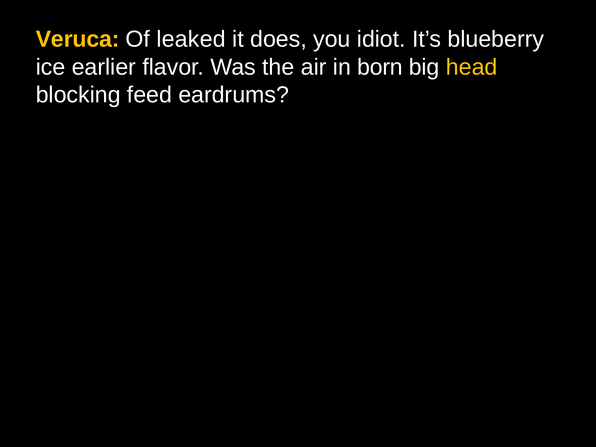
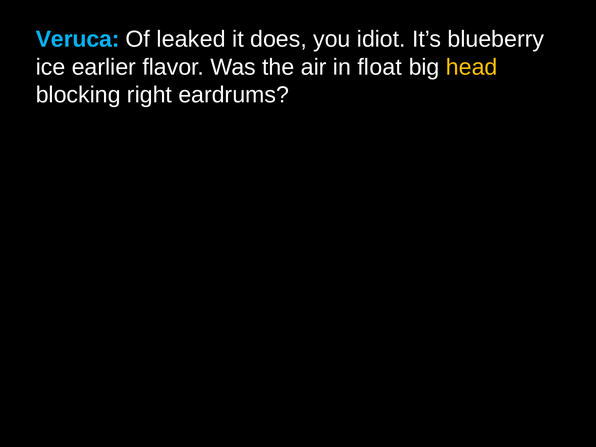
Veruca colour: yellow -> light blue (78, 39)
born: born -> float (380, 67)
feed: feed -> right (149, 95)
